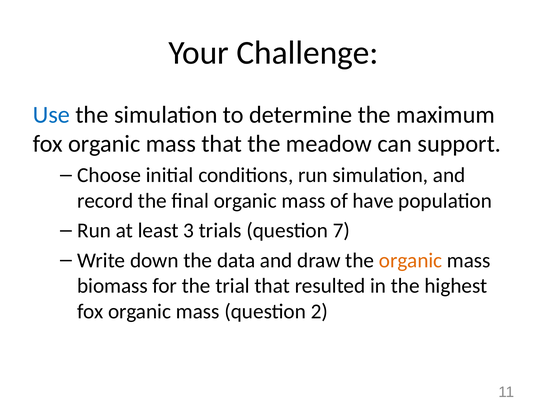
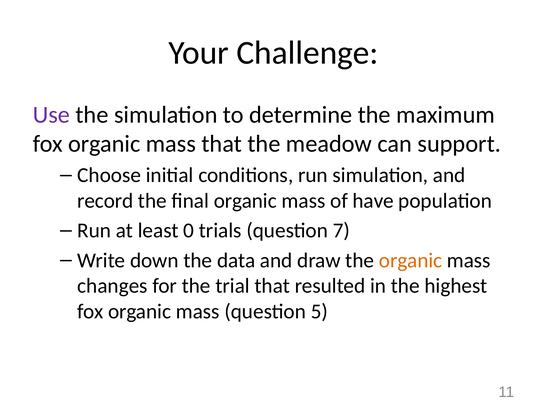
Use colour: blue -> purple (51, 115)
3: 3 -> 0 (189, 231)
biomass: biomass -> changes (112, 286)
2: 2 -> 5 (319, 312)
